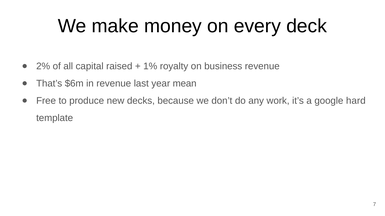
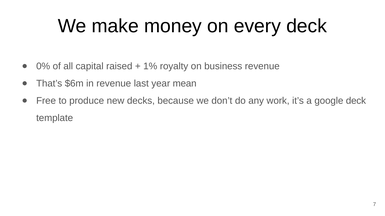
2%: 2% -> 0% (43, 66)
google hard: hard -> deck (356, 101)
